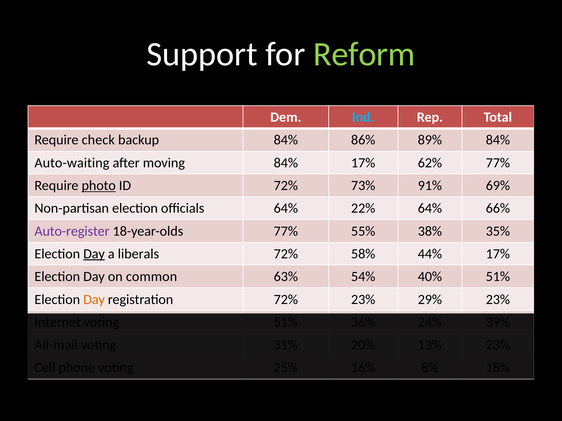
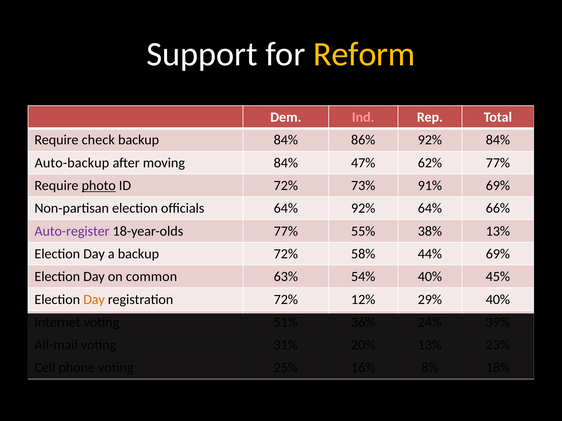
Reform colour: light green -> yellow (364, 54)
Ind colour: light blue -> pink (363, 117)
86% 89%: 89% -> 92% (430, 140)
Auto-waiting: Auto-waiting -> Auto-backup (72, 163)
84% 17%: 17% -> 47% (363, 163)
64% 22%: 22% -> 92% (363, 209)
38% 35%: 35% -> 13% (498, 231)
Day underline: present -> none (94, 254)
a liberals: liberals -> backup (138, 254)
44% 17%: 17% -> 69% (498, 254)
40% 51%: 51% -> 45% (498, 277)
72% 23%: 23% -> 12% (363, 300)
29% 23%: 23% -> 40% (498, 300)
